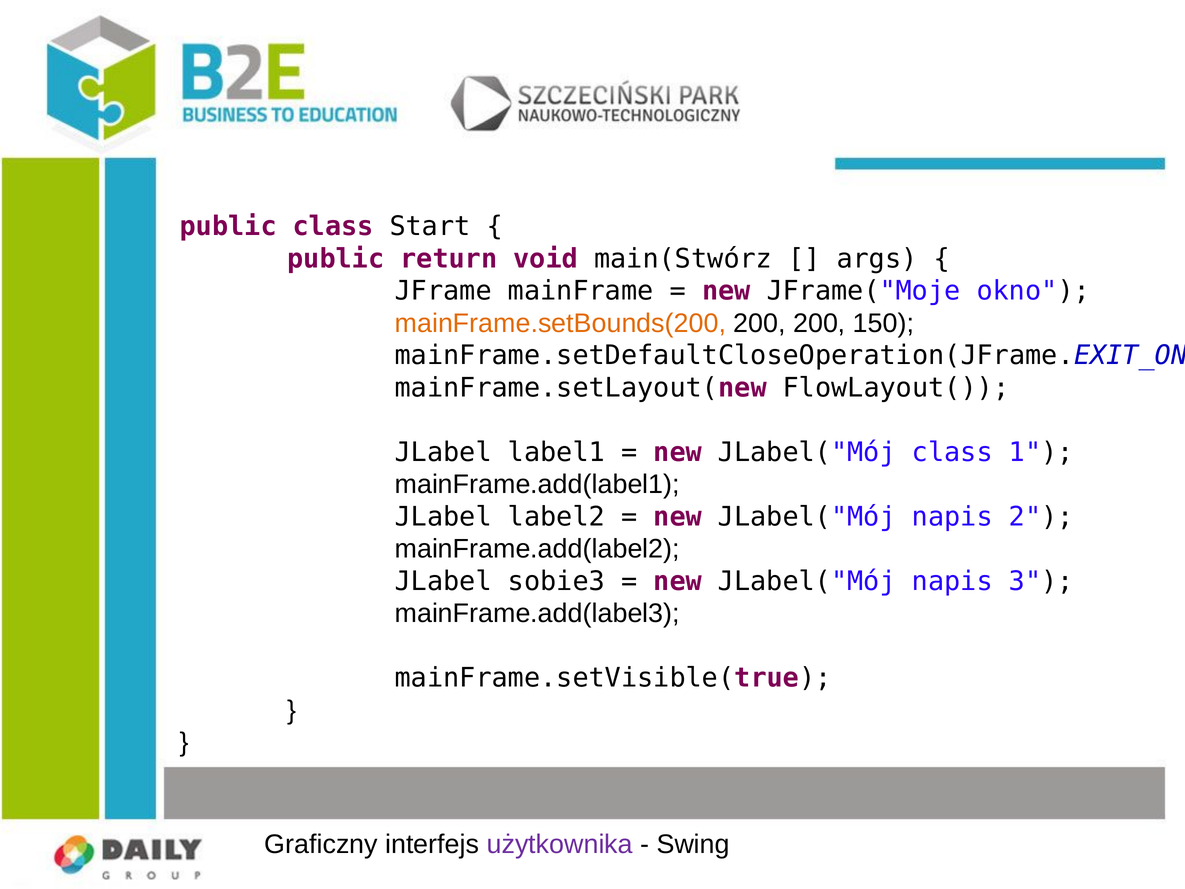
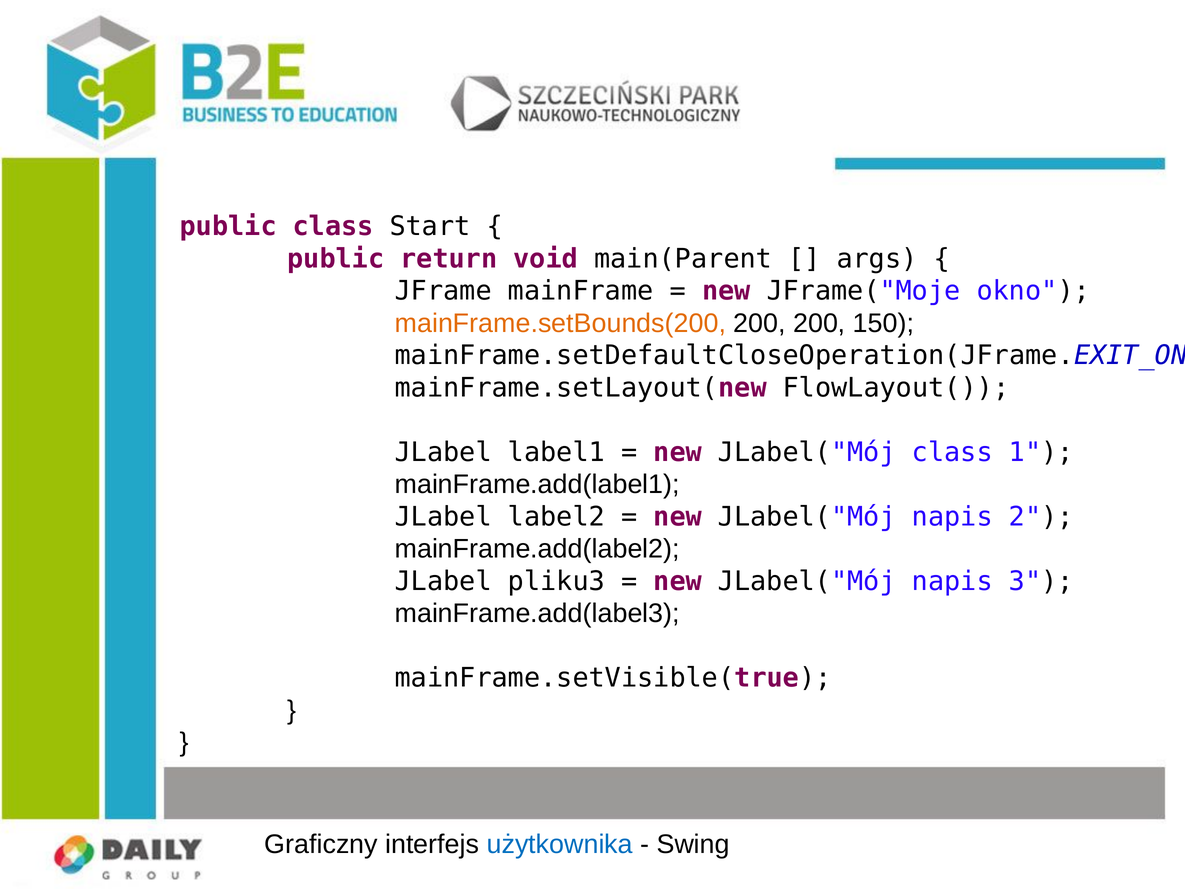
main(Stwórz: main(Stwórz -> main(Parent (683, 259)
sobie3: sobie3 -> pliku3 (556, 581)
użytkownika colour: purple -> blue (560, 844)
